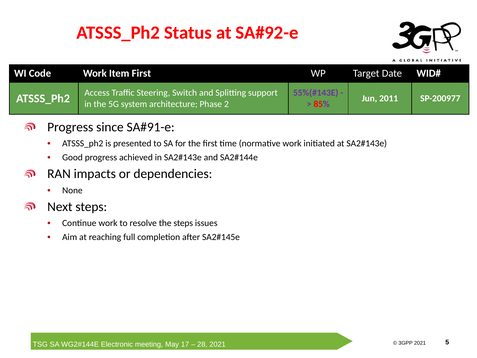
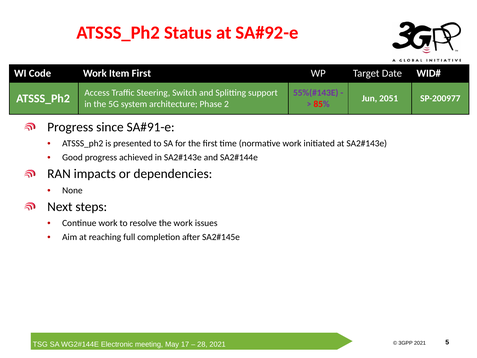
2011: 2011 -> 2051 (389, 98)
the steps: steps -> work (183, 223)
